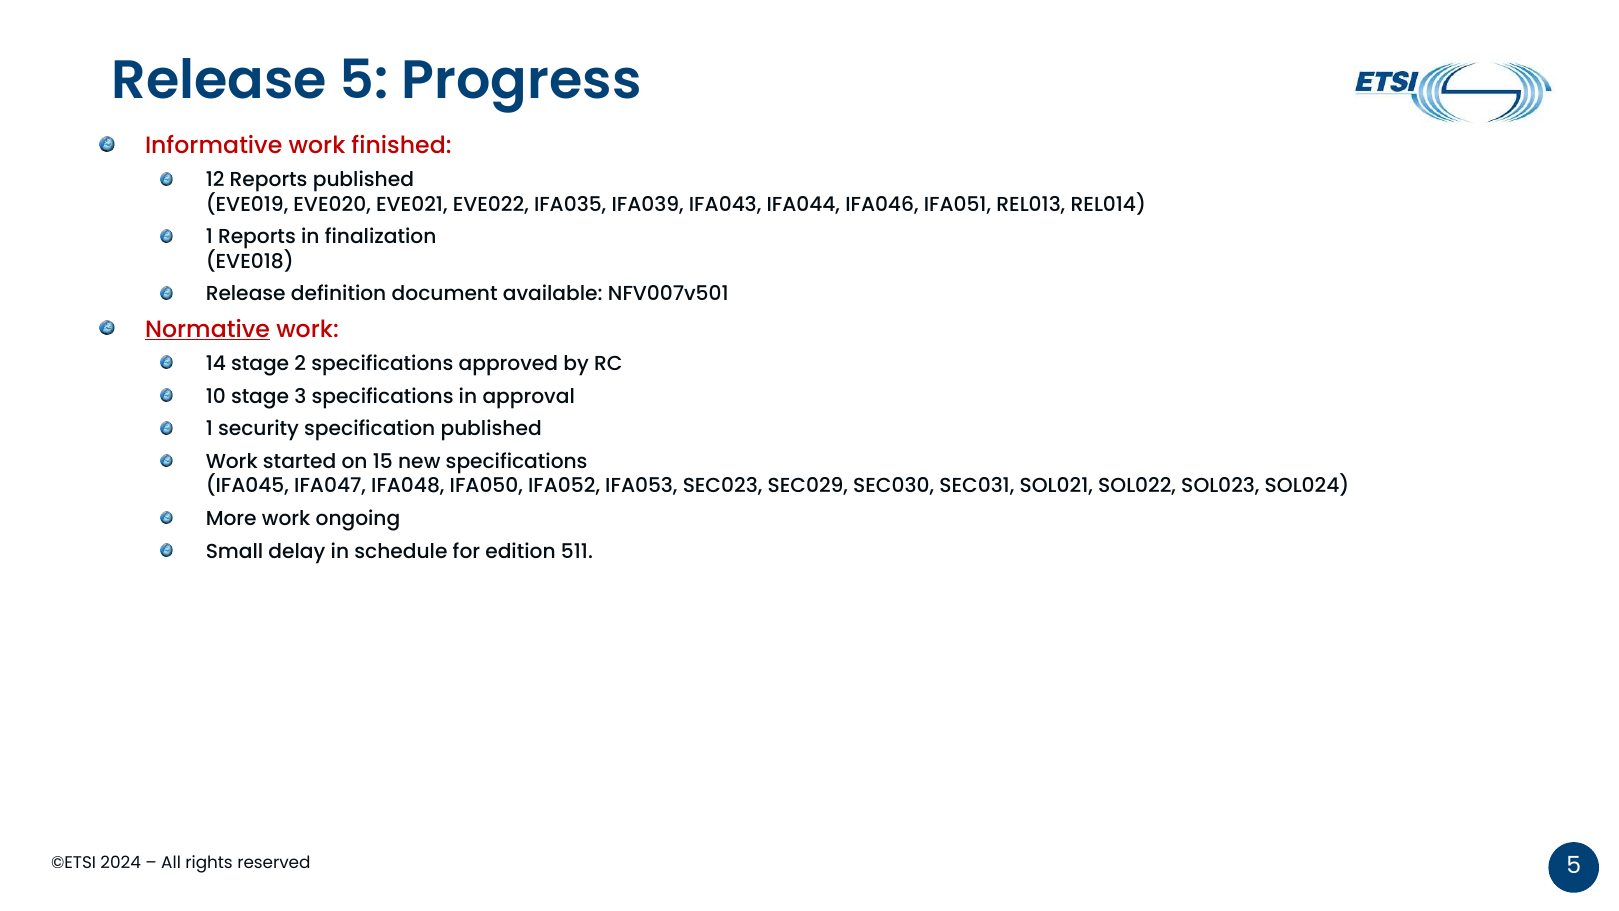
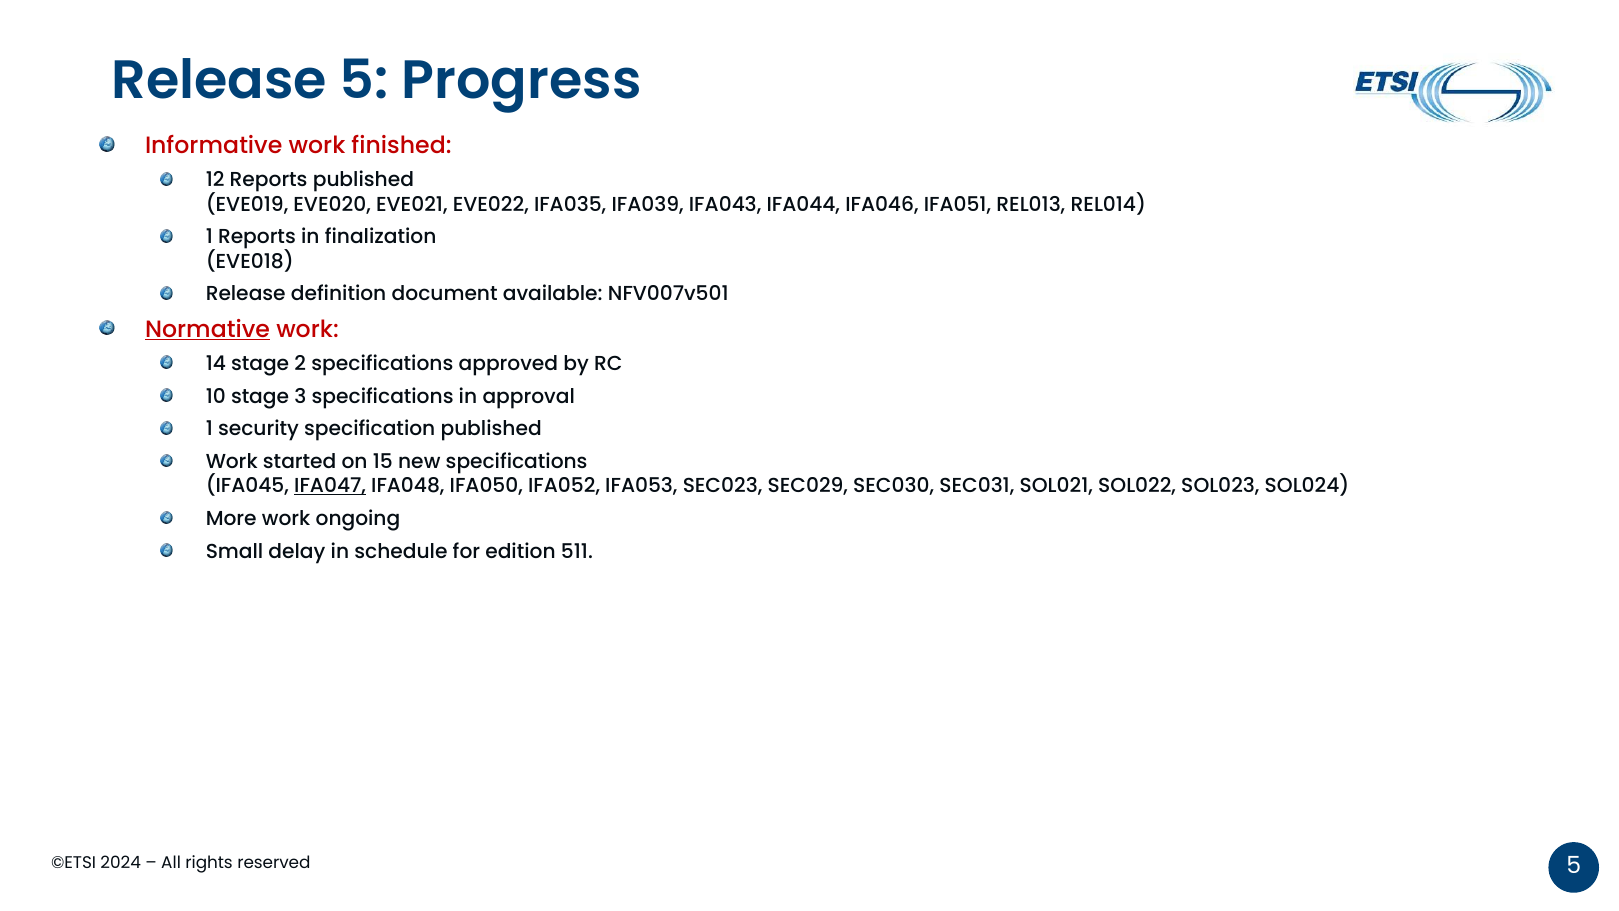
IFA047 underline: none -> present (330, 486)
